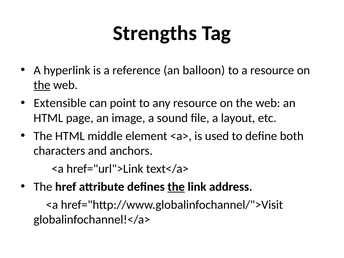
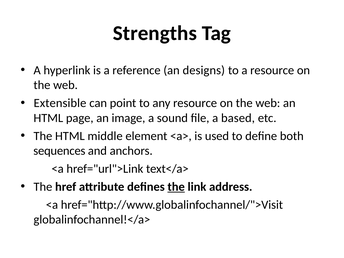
balloon: balloon -> designs (204, 70)
the underline: present -> none (42, 85)
layout: layout -> based (238, 118)
characters: characters -> sequences (59, 151)
